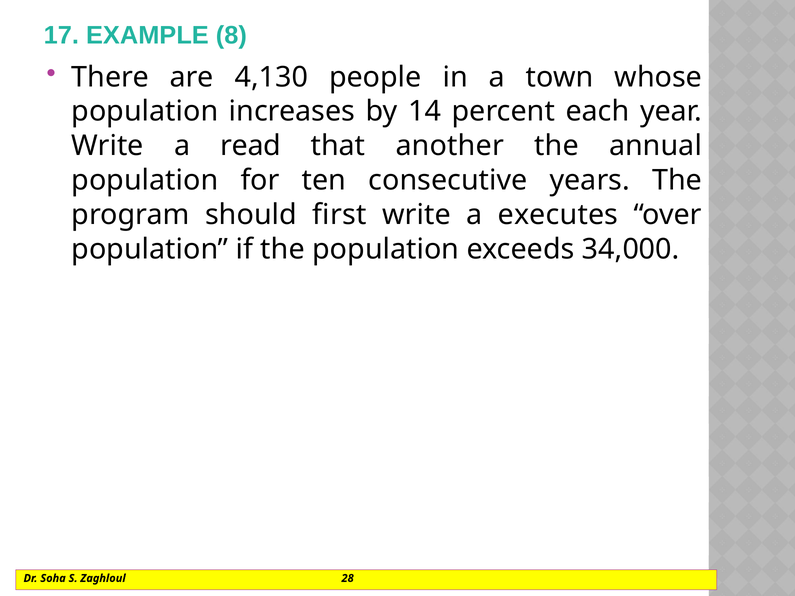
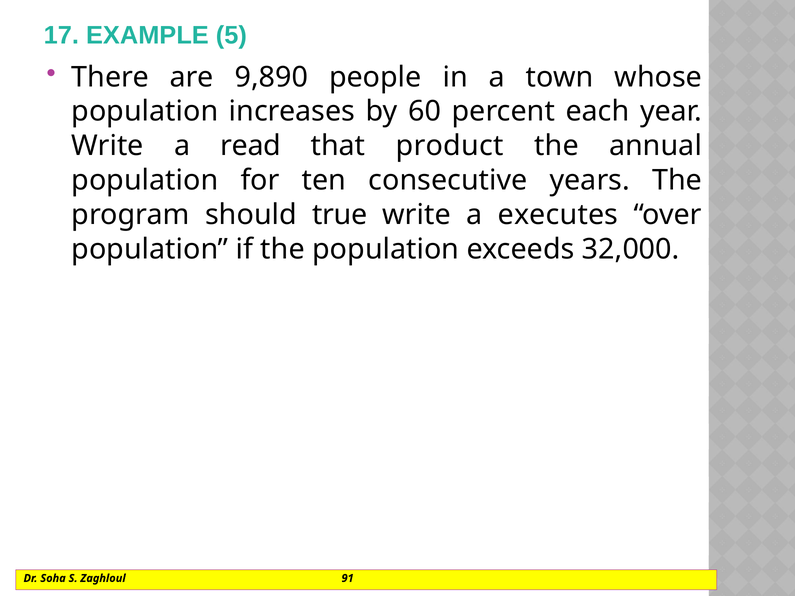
8: 8 -> 5 (231, 35)
4,130: 4,130 -> 9,890 (271, 77)
14: 14 -> 60 (425, 112)
another: another -> product (450, 146)
first: first -> true (340, 215)
34,000: 34,000 -> 32,000 (631, 249)
28: 28 -> 91 (348, 579)
